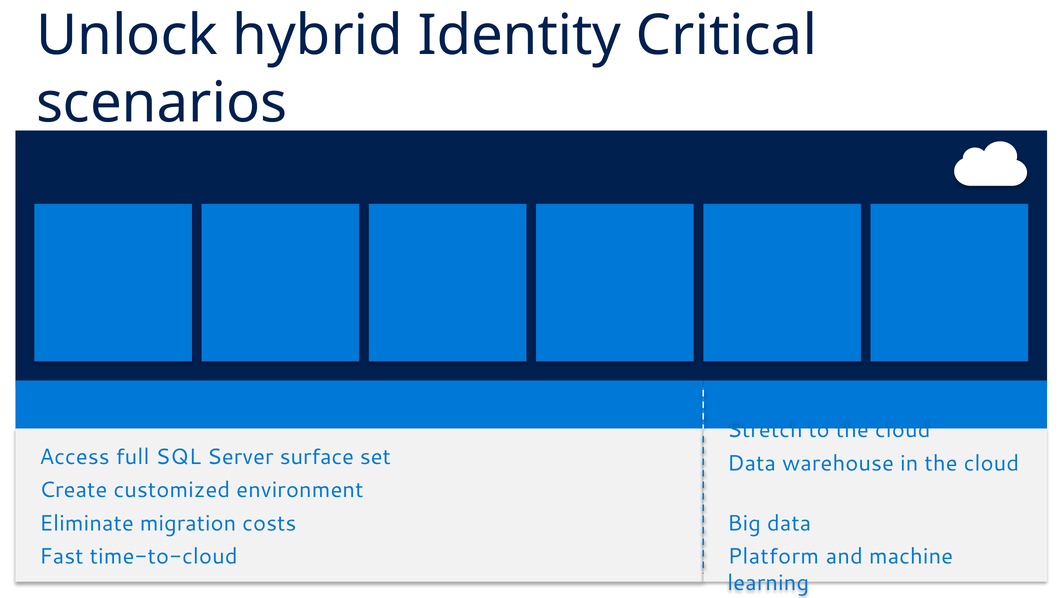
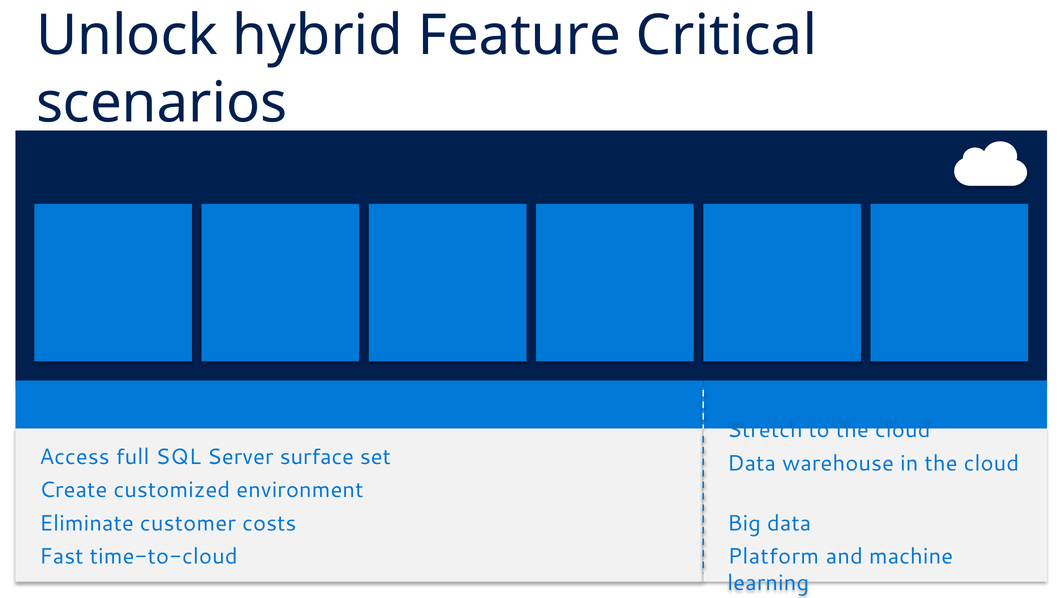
Identity: Identity -> Feature (519, 35)
migration: migration -> customer (188, 523)
